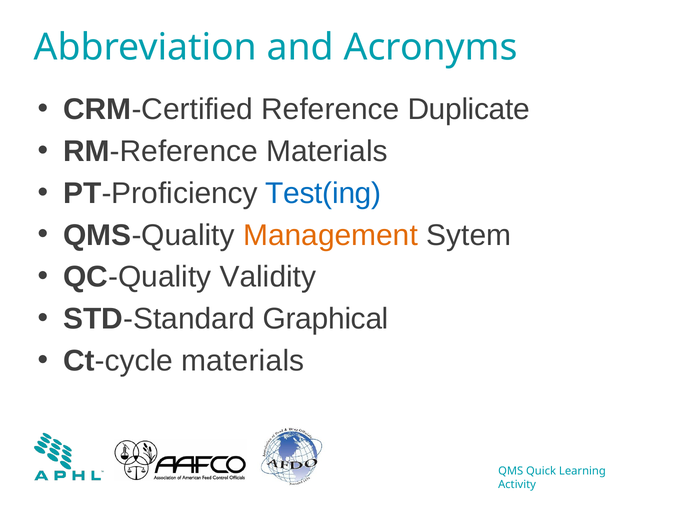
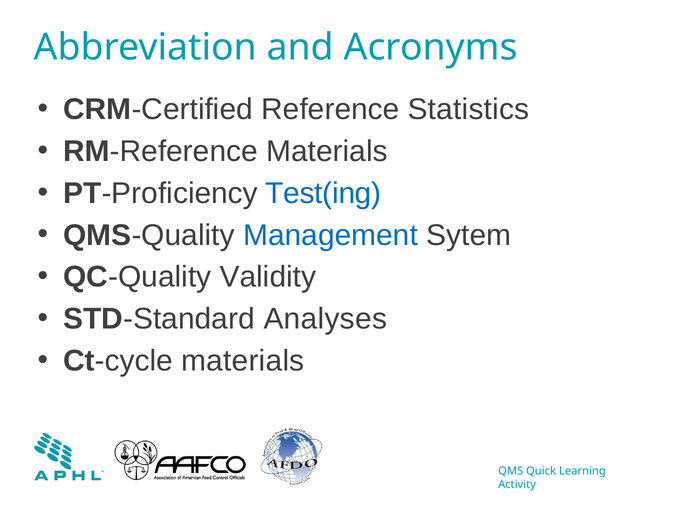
Duplicate: Duplicate -> Statistics (468, 110)
Management colour: orange -> blue (331, 235)
Graphical: Graphical -> Analyses (325, 319)
